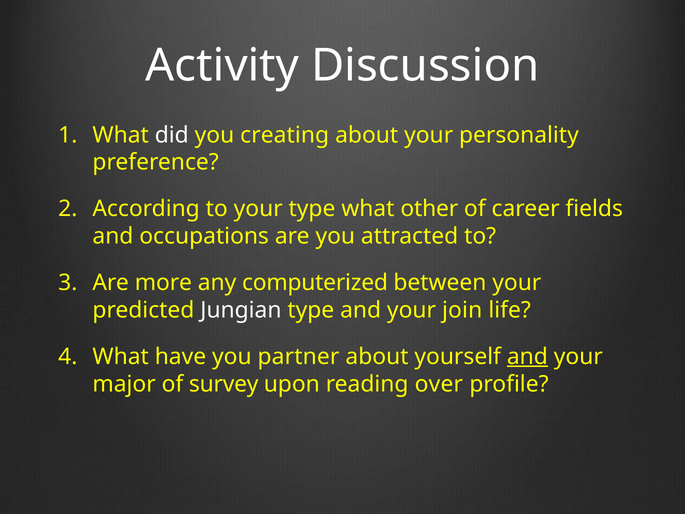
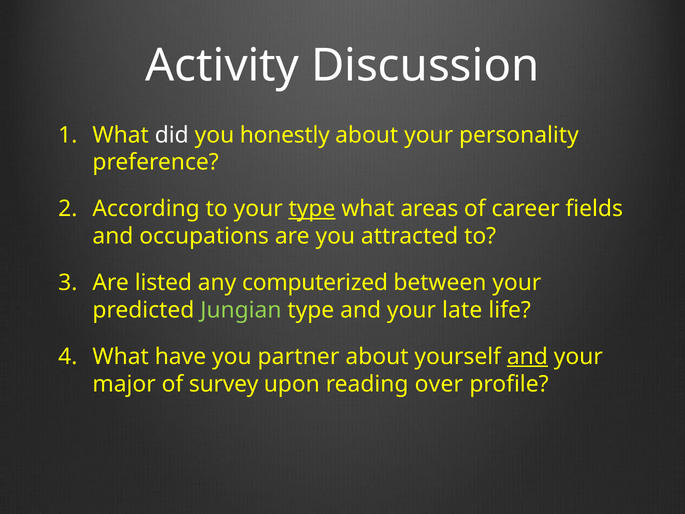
creating: creating -> honestly (285, 135)
type underline: none -> present (312, 209)
other: other -> areas (429, 209)
more: more -> listed (163, 283)
Jungian colour: white -> light green (241, 310)
join: join -> late (462, 310)
